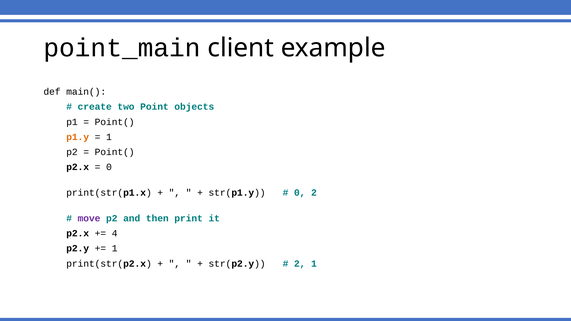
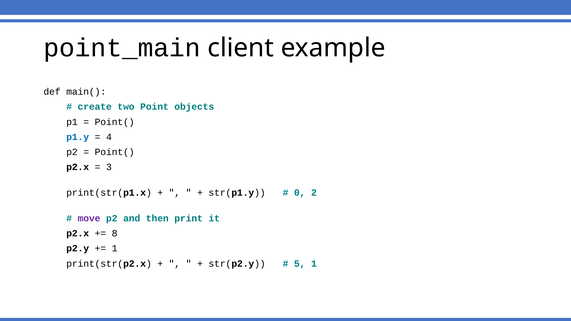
p1.y colour: orange -> blue (78, 137)
1: 1 -> 4 (109, 137)
0: 0 -> 3 (109, 167)
4: 4 -> 8 (115, 234)
2: 2 -> 5 (300, 264)
